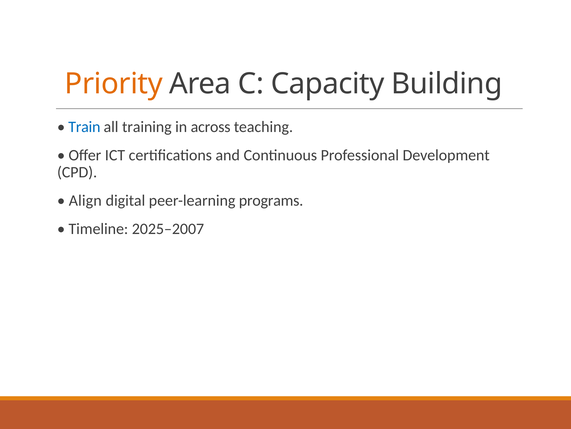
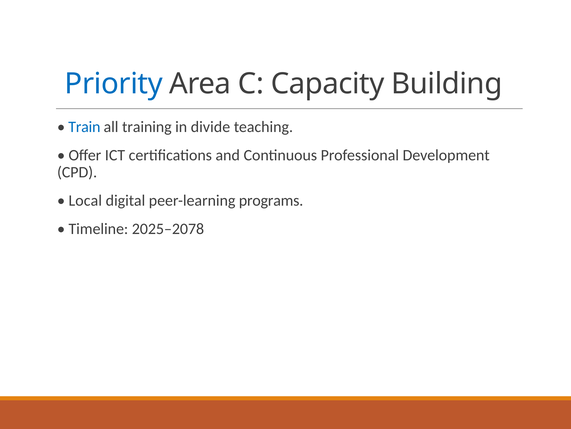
Priority colour: orange -> blue (114, 84)
across: across -> divide (210, 127)
Align: Align -> Local (85, 200)
2025–2007: 2025–2007 -> 2025–2078 (168, 228)
